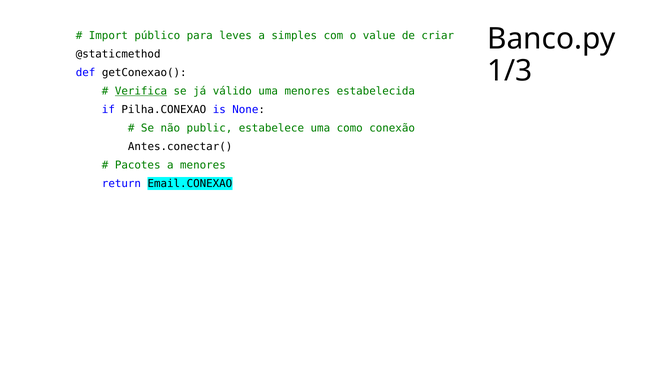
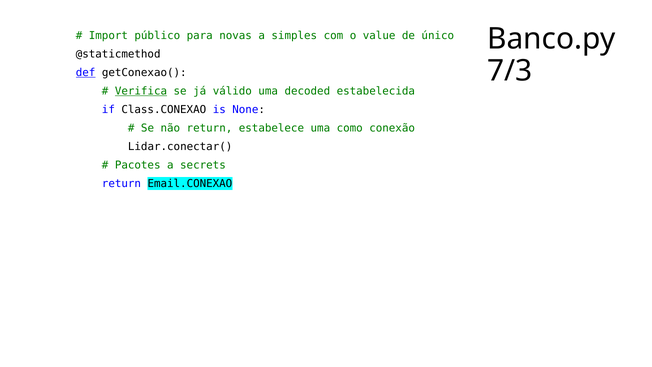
leves: leves -> novas (236, 35)
criar: criar -> único (438, 35)
1/3: 1/3 -> 7/3 (510, 71)
def underline: none -> present (86, 72)
uma menores: menores -> decoded (307, 91)
Pilha.CONEXAO: Pilha.CONEXAO -> Class.CONEXAO (164, 109)
não public: public -> return (209, 128)
Antes.conectar(: Antes.conectar( -> Lidar.conectar( (180, 146)
a menores: menores -> secrets (203, 165)
